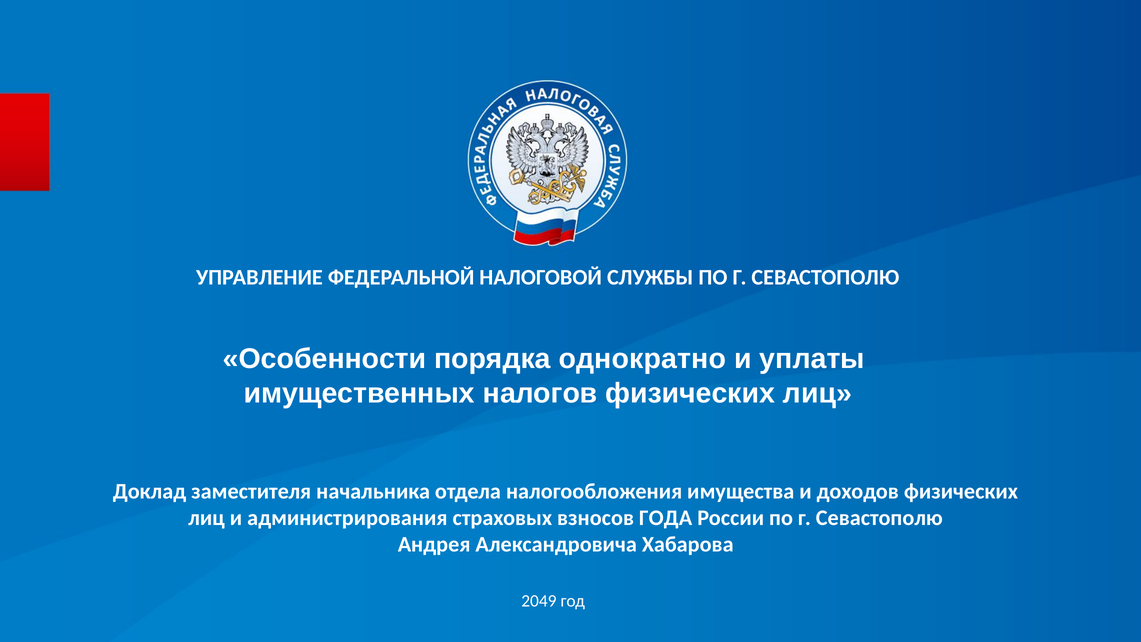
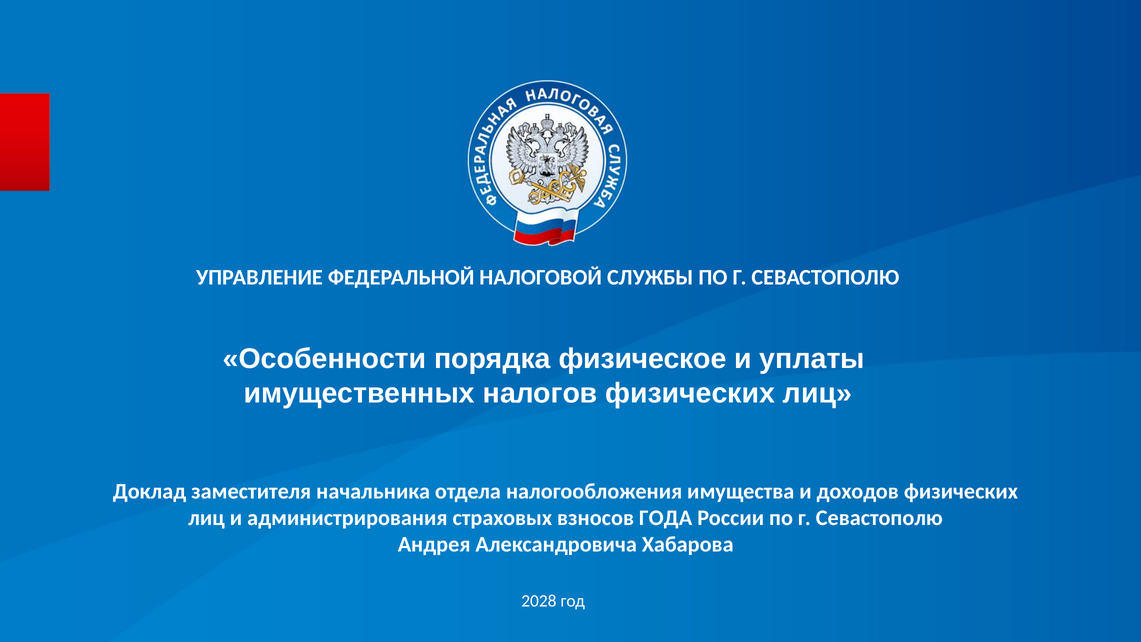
однократно: однократно -> физическое (643, 359)
2049: 2049 -> 2028 (539, 601)
